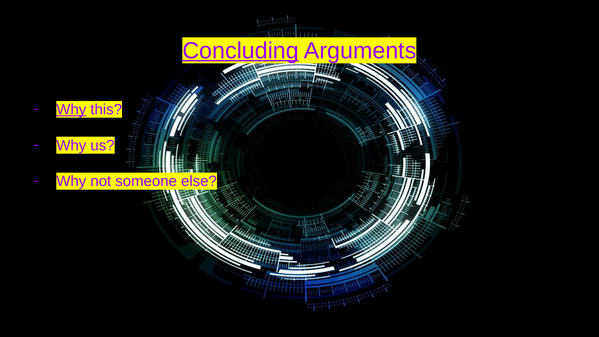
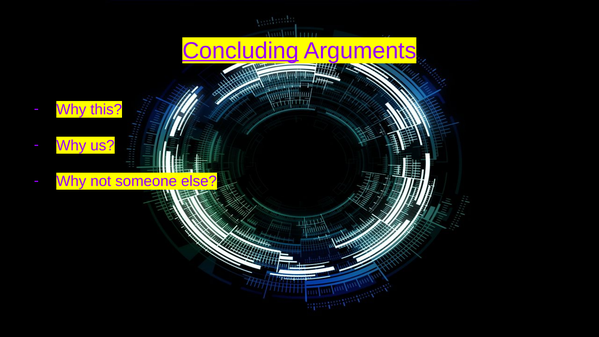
Why underline: present -> none (71, 109)
